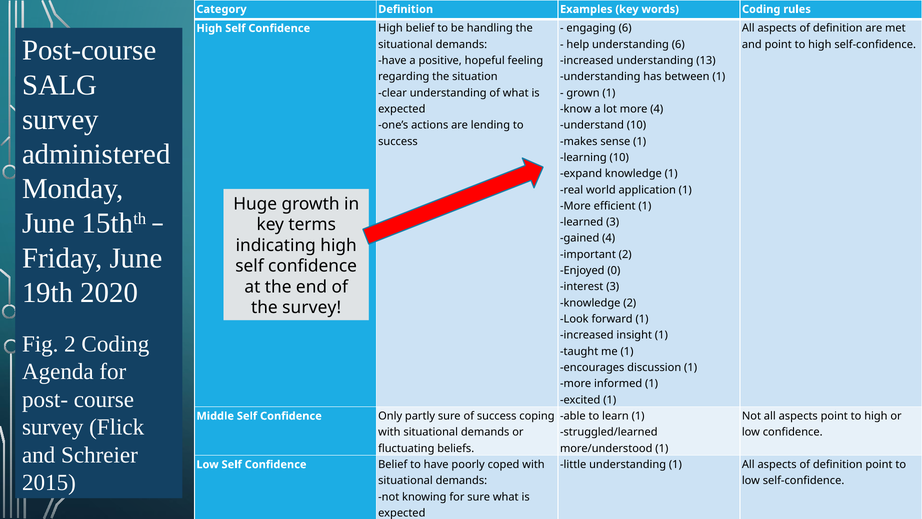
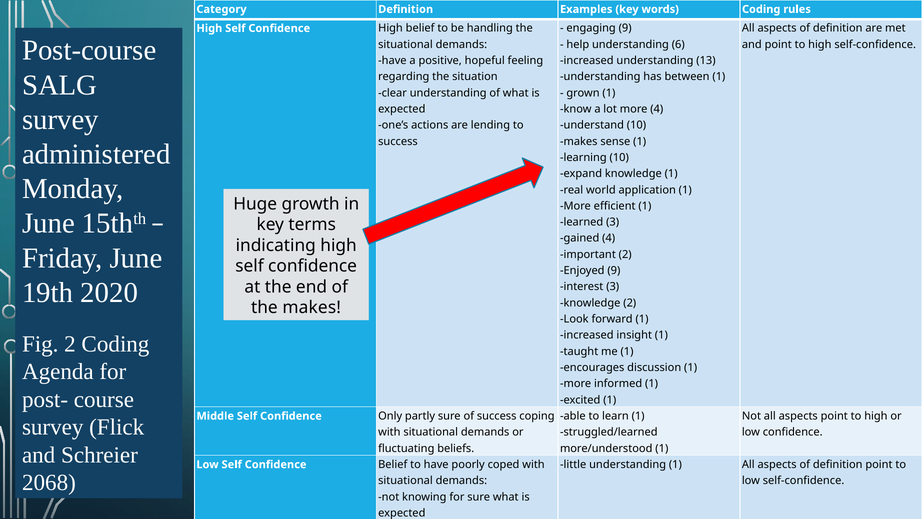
engaging 6: 6 -> 9 (625, 28)
Enjoyed 0: 0 -> 9 (614, 270)
the survey: survey -> makes (312, 307)
2015: 2015 -> 2068 (49, 482)
